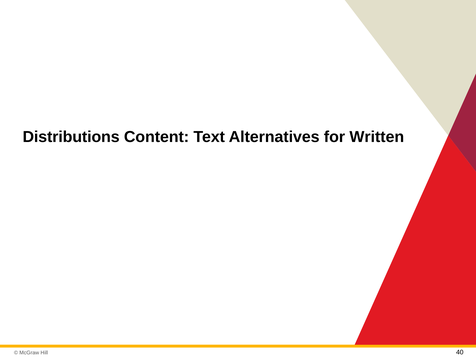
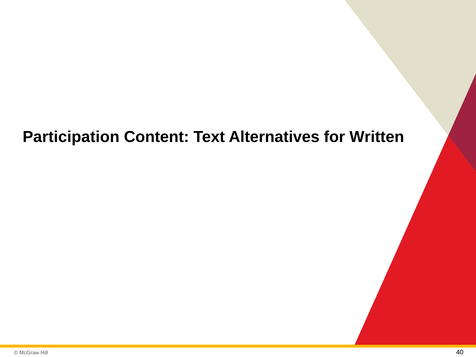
Distributions: Distributions -> Participation (71, 137)
